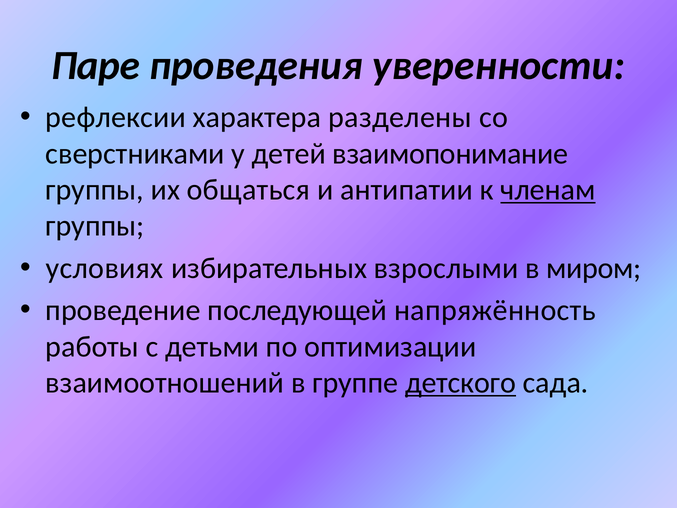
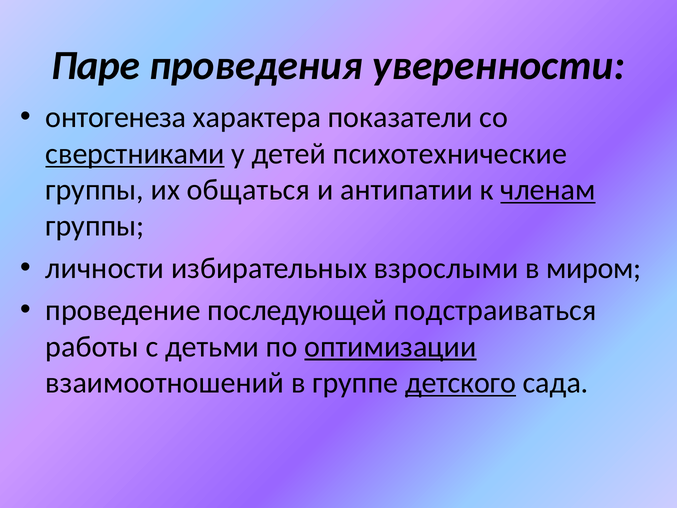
рефлексии: рефлексии -> онтогенеза (116, 117)
разделены: разделены -> показатели (400, 117)
сверстниками underline: none -> present (135, 154)
взаимопонимание: взаимопонимание -> психотехнические (450, 154)
условиях: условиях -> личности (105, 268)
напряжённость: напряжённость -> подстраиваться (495, 310)
оптимизации underline: none -> present (390, 346)
